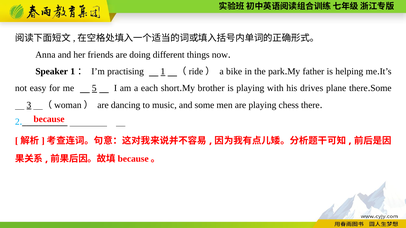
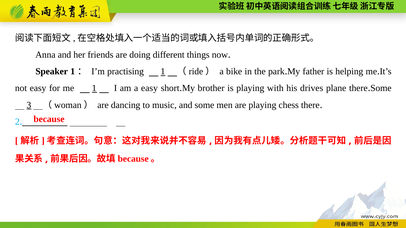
me 5: 5 -> 1 (94, 88)
a each: each -> easy (149, 88)
